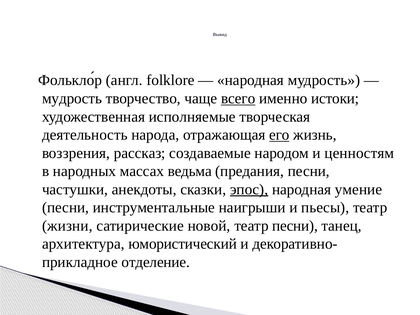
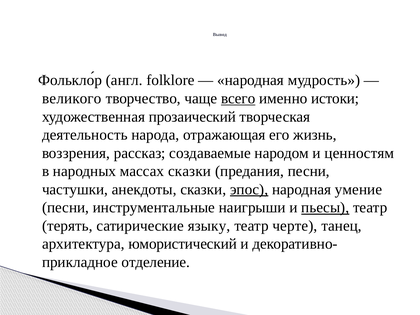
мудрость: мудрость -> великого (72, 98)
исполняемые: исполняемые -> прозаический (192, 117)
его underline: present -> none (279, 135)
массах ведьма: ведьма -> сказки (190, 171)
пьесы underline: none -> present (325, 208)
жизни: жизни -> терять (67, 226)
новой: новой -> языку (209, 226)
театр песни: песни -> черте (295, 226)
